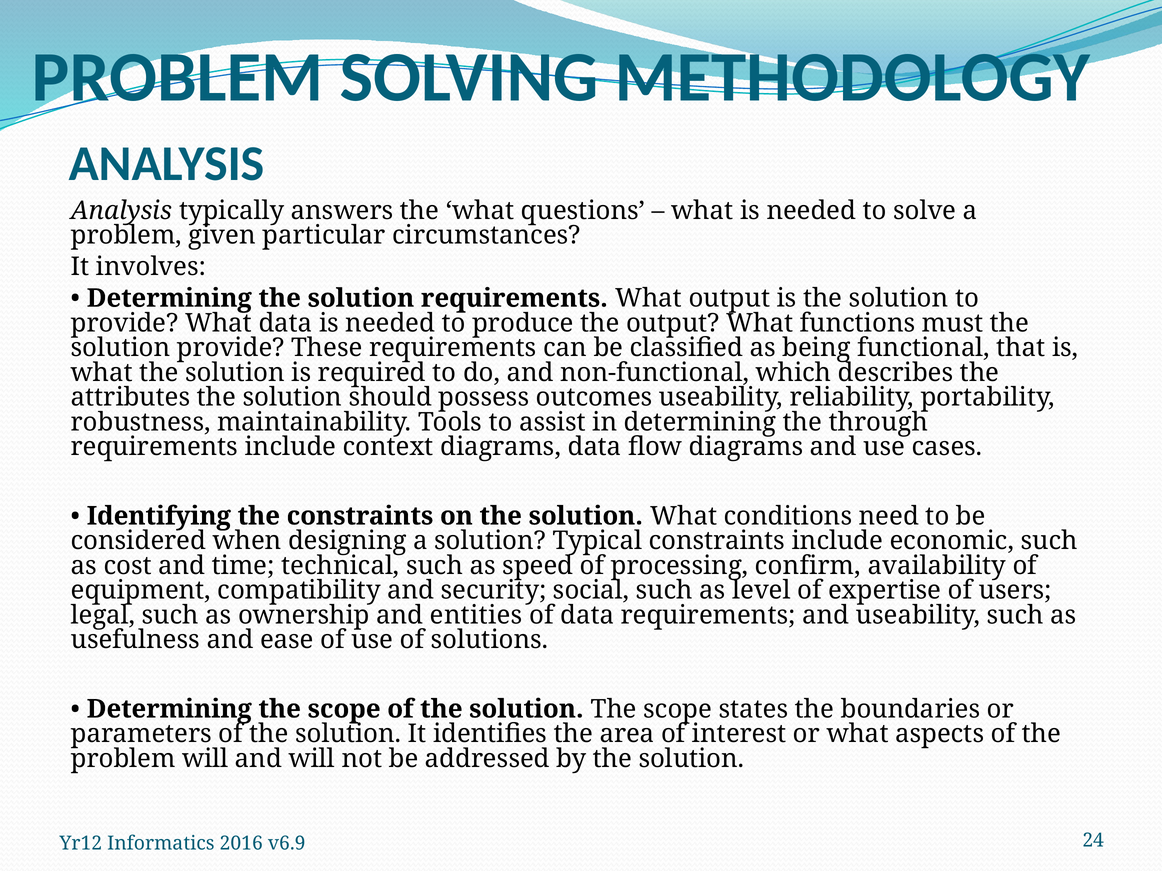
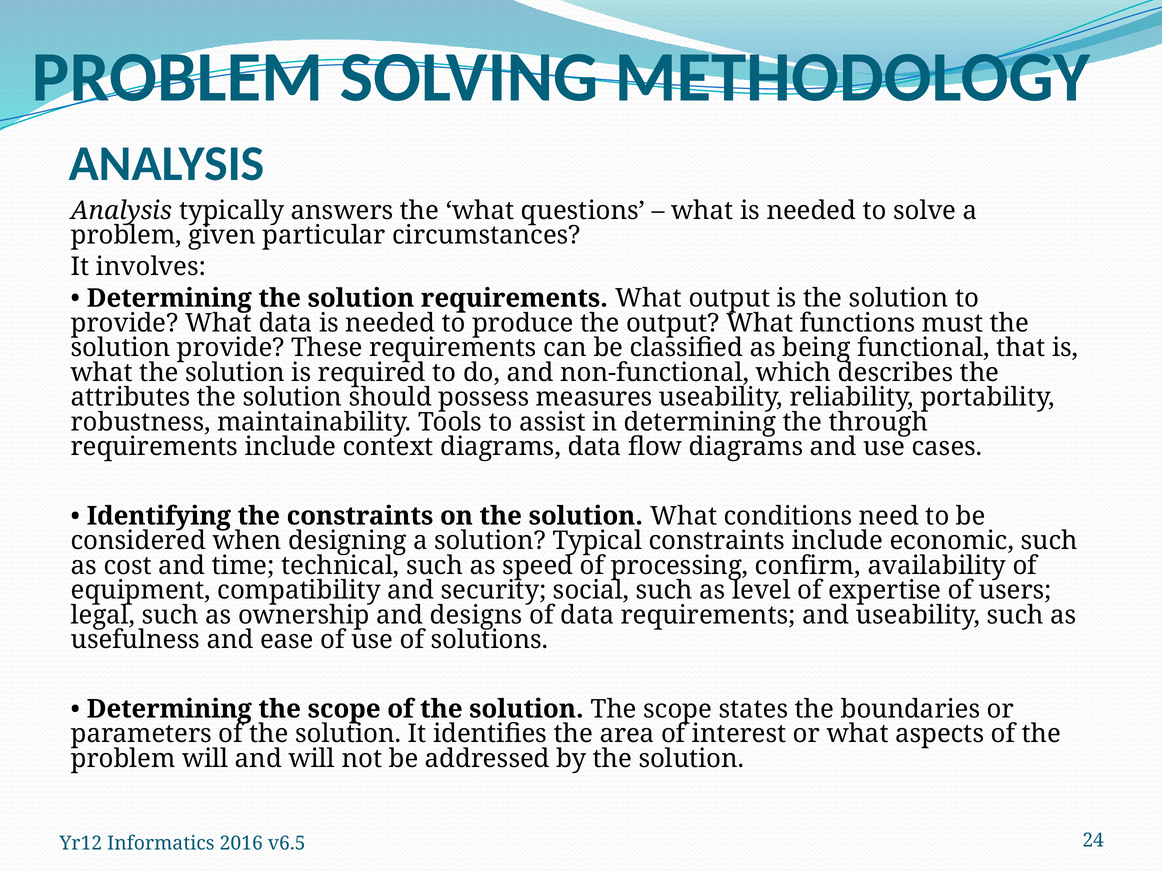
outcomes: outcomes -> measures (594, 398)
entities: entities -> designs (476, 615)
v6.9: v6.9 -> v6.5 (287, 844)
